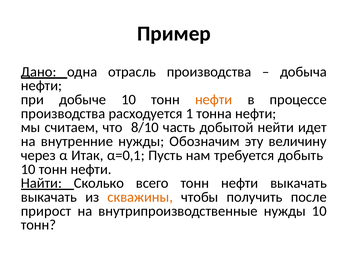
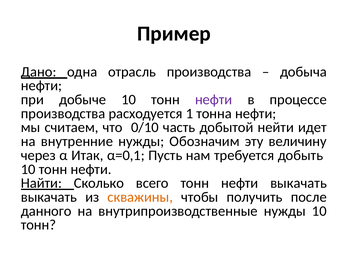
нефти colour: orange -> purple (214, 100)
8/10: 8/10 -> 0/10 (145, 127)
прирост: прирост -> данного (46, 211)
